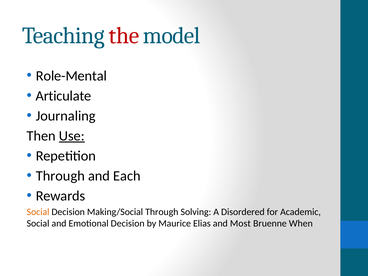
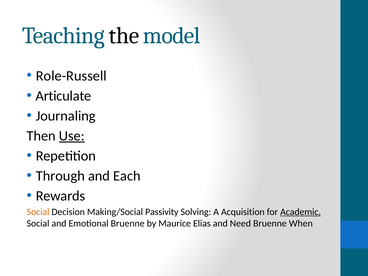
the colour: red -> black (124, 36)
Role-Mental: Role-Mental -> Role-Russell (71, 76)
Making/Social Through: Through -> Passivity (162, 212)
Disordered: Disordered -> Acquisition (243, 212)
Academic underline: none -> present (301, 212)
Emotional Decision: Decision -> Bruenne (128, 223)
Most: Most -> Need (240, 223)
